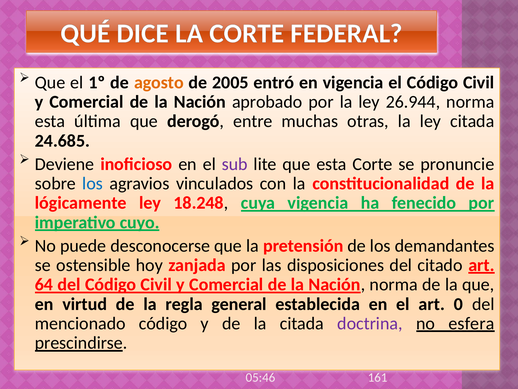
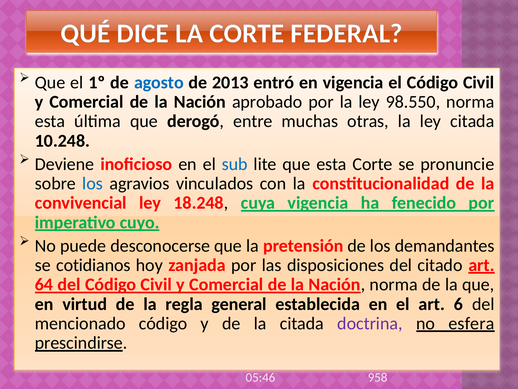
agosto colour: orange -> blue (159, 82)
2005: 2005 -> 2013 (230, 82)
26.944: 26.944 -> 98.550 (413, 102)
24.685: 24.685 -> 10.248 (62, 141)
sub colour: purple -> blue (235, 164)
lógicamente: lógicamente -> convivencial (81, 203)
ostensible: ostensible -> cotidianos (93, 265)
0: 0 -> 6 (458, 304)
161: 161 -> 958 (378, 377)
